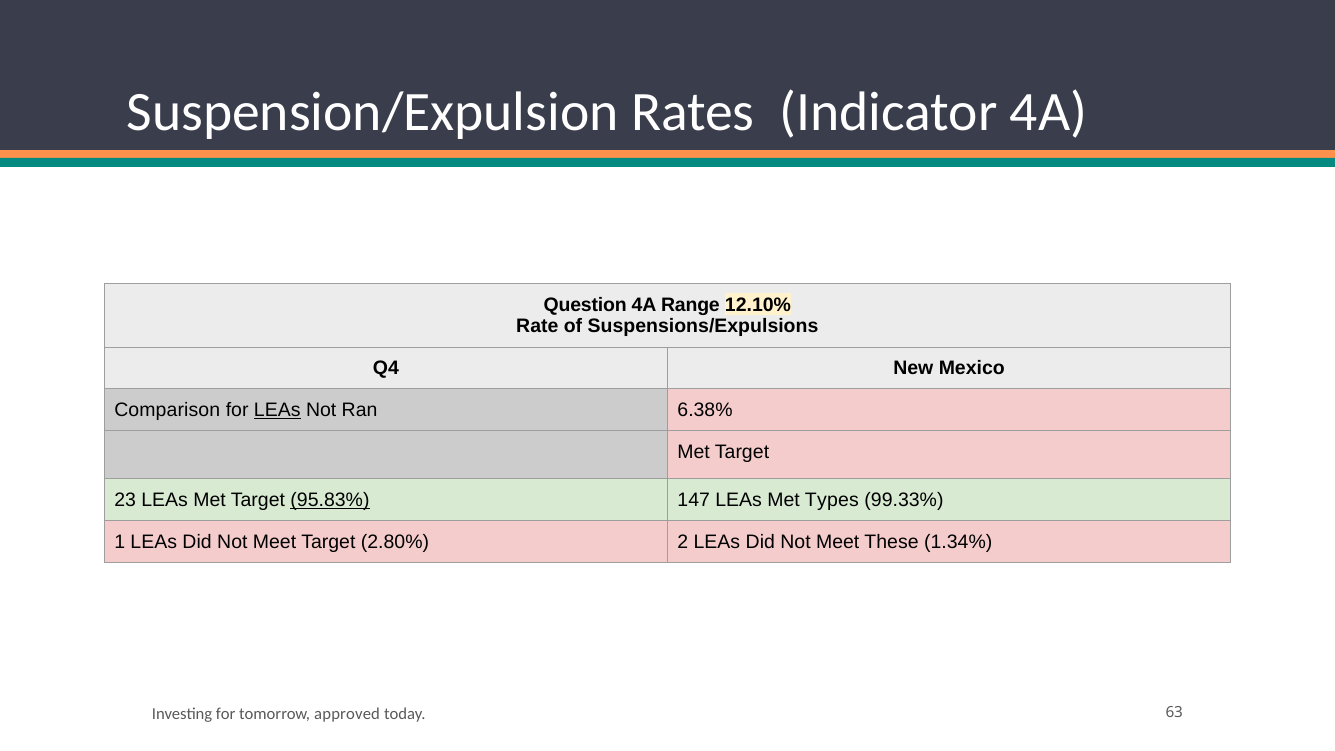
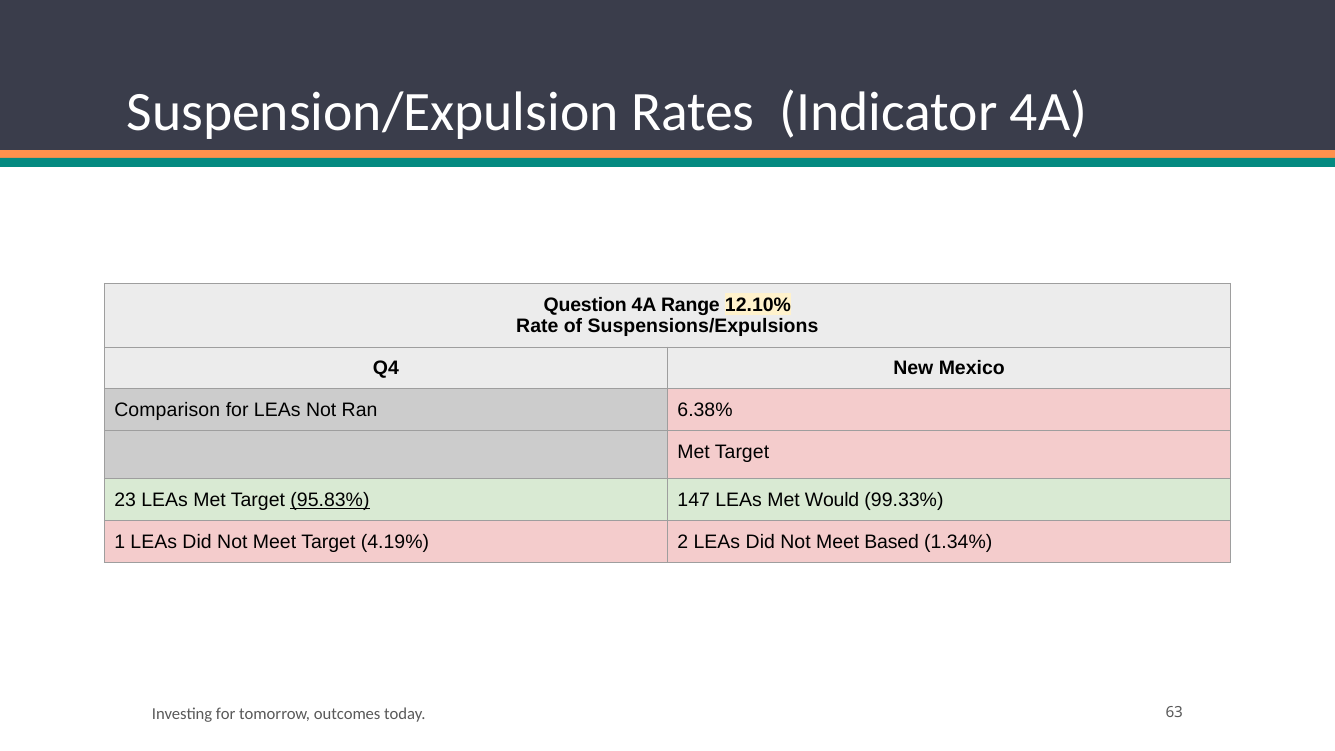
LEAs underline: present -> none (277, 410)
Types: Types -> Would (832, 500)
2.80%: 2.80% -> 4.19% (395, 542)
These: These -> Based (892, 542)
approved: approved -> outcomes (347, 714)
